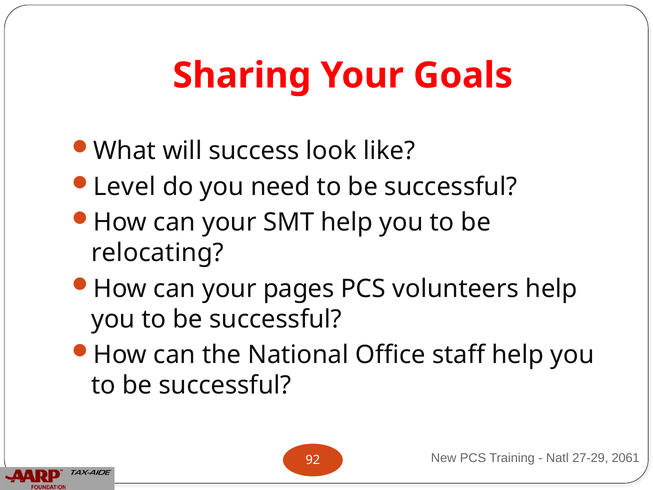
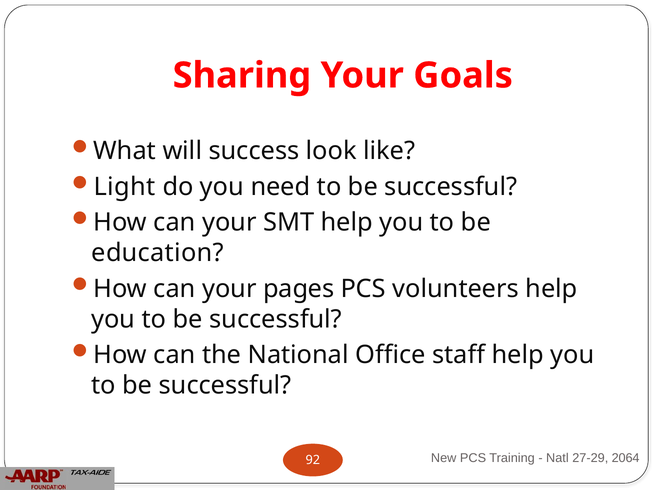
Level: Level -> Light (125, 187)
relocating: relocating -> education (158, 253)
2061: 2061 -> 2064 (626, 458)
